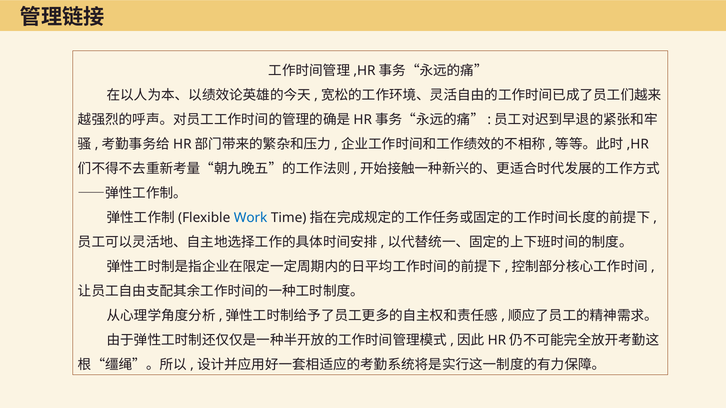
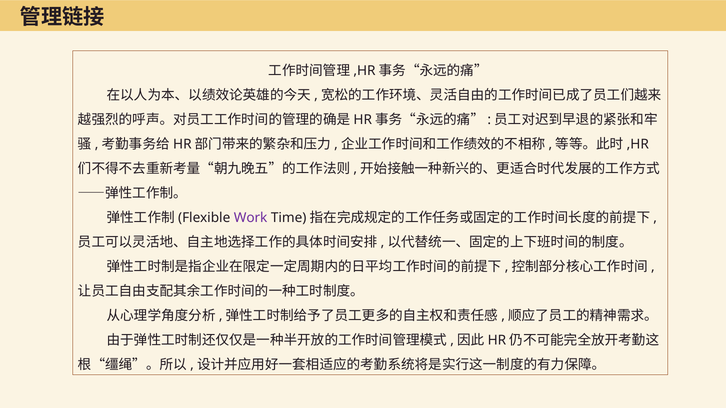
Work colour: blue -> purple (251, 218)
